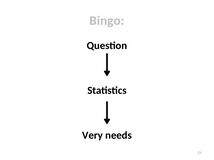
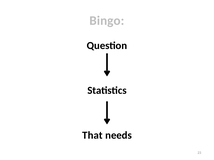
Very: Very -> That (92, 136)
